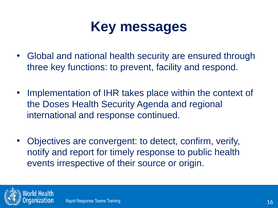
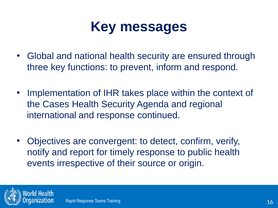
facility: facility -> inform (169, 67)
Doses: Doses -> Cases (56, 104)
